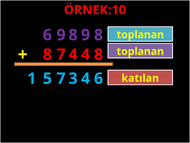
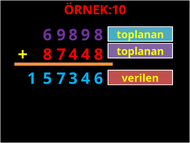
katılan: katılan -> verilen (140, 78)
